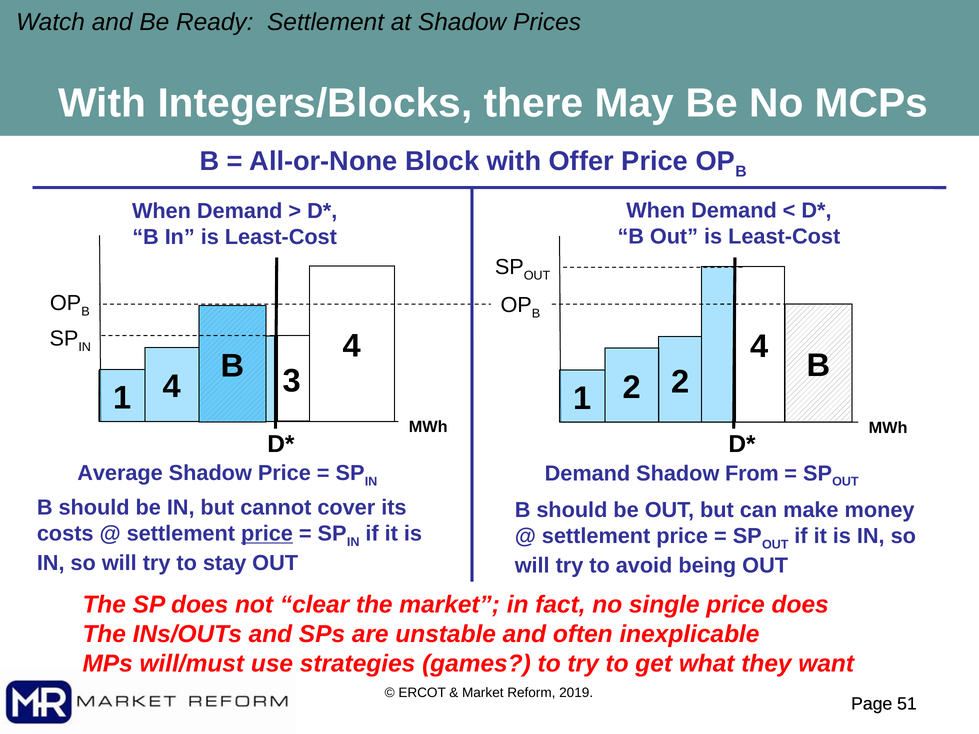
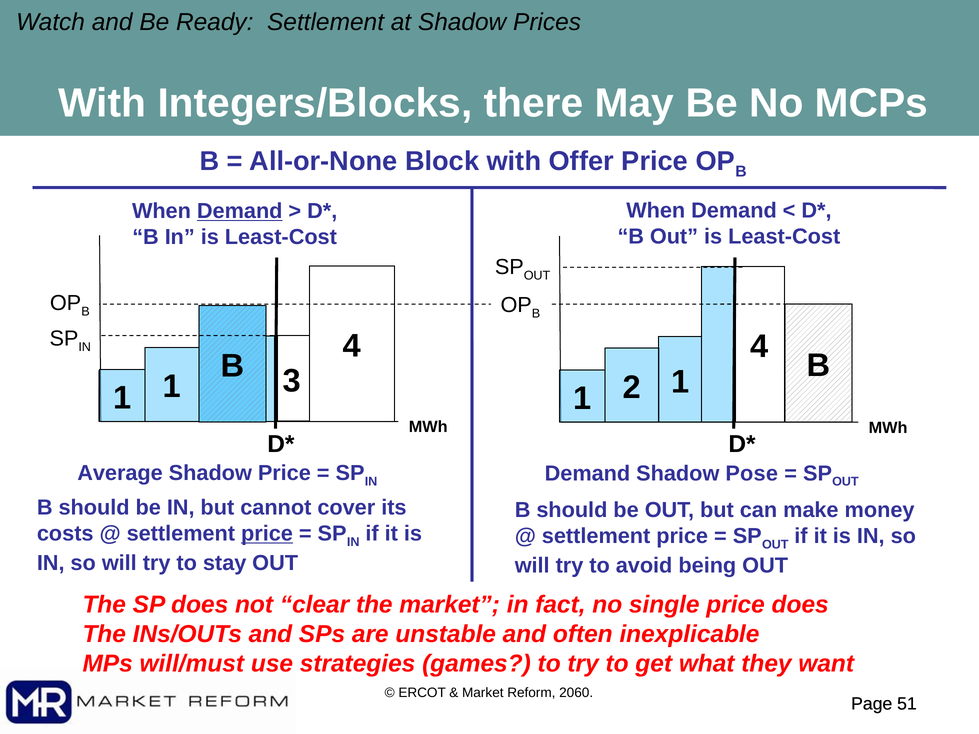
Demand underline: none -> present (240, 211)
1 4: 4 -> 1 (172, 387)
2 2: 2 -> 1 (680, 382)
From: From -> Pose (752, 474)
2019: 2019 -> 2060 (576, 693)
